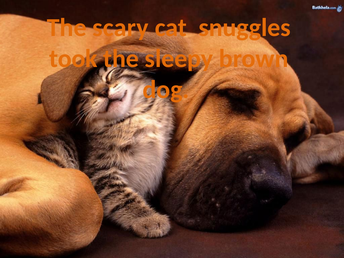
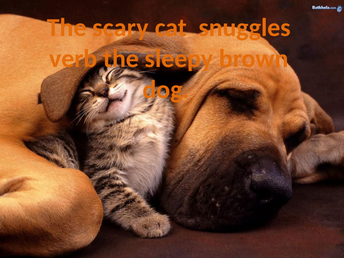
took: took -> verb (73, 59)
